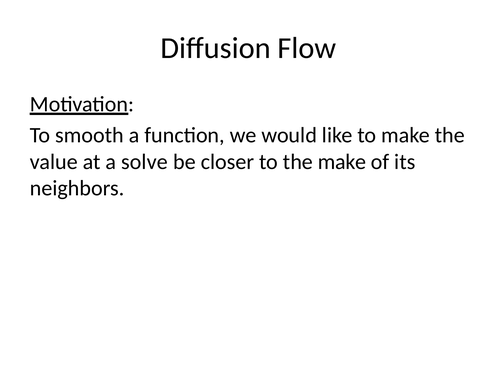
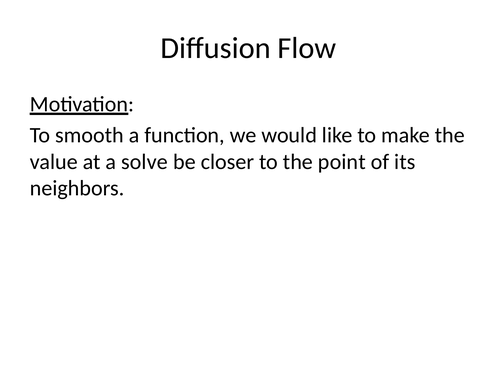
the make: make -> point (342, 162)
